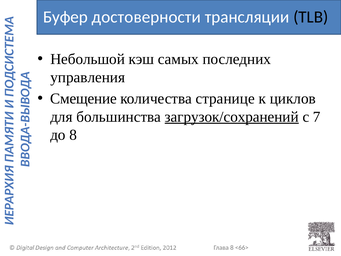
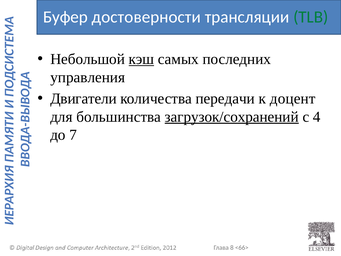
TLB colour: black -> green (311, 17)
кэш underline: none -> present (141, 59)
Смещение: Смещение -> Двигатели (84, 98)
странице: странице -> передачи (225, 98)
циклов: циклов -> доцент (293, 98)
7: 7 -> 4 (317, 117)
до 8: 8 -> 7 (73, 135)
